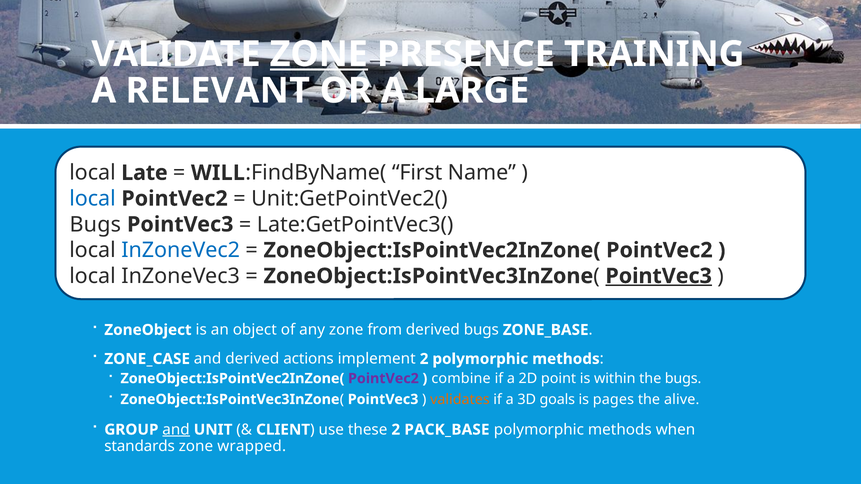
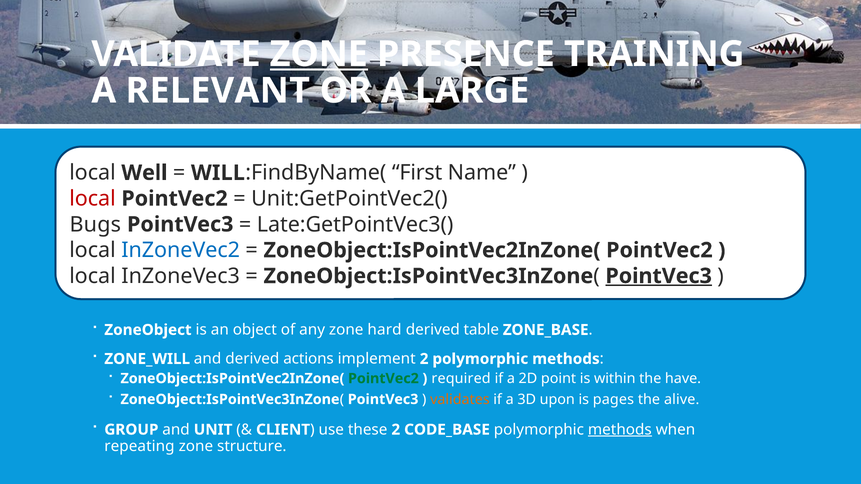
Late: Late -> Well (144, 173)
local colour: blue -> red (92, 199)
from: from -> hard (385, 330)
derived bugs: bugs -> table (481, 330)
ZONE_CASE: ZONE_CASE -> ZONE_WILL (147, 359)
PointVec2 colour: purple -> green (383, 379)
combine: combine -> required (461, 379)
the bugs: bugs -> have (683, 379)
goals: goals -> upon (557, 400)
and underline: present -> none (176, 430)
PACK_BASE: PACK_BASE -> CODE_BASE (447, 430)
methods underline: none -> present (620, 430)
standards: standards -> repeating (139, 446)
wrapped: wrapped -> structure (252, 446)
